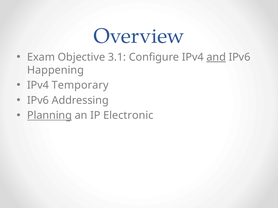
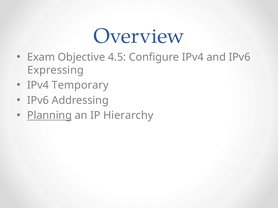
3.1: 3.1 -> 4.5 (117, 57)
and underline: present -> none (216, 57)
Happening: Happening -> Expressing (56, 70)
Electronic: Electronic -> Hierarchy (128, 116)
